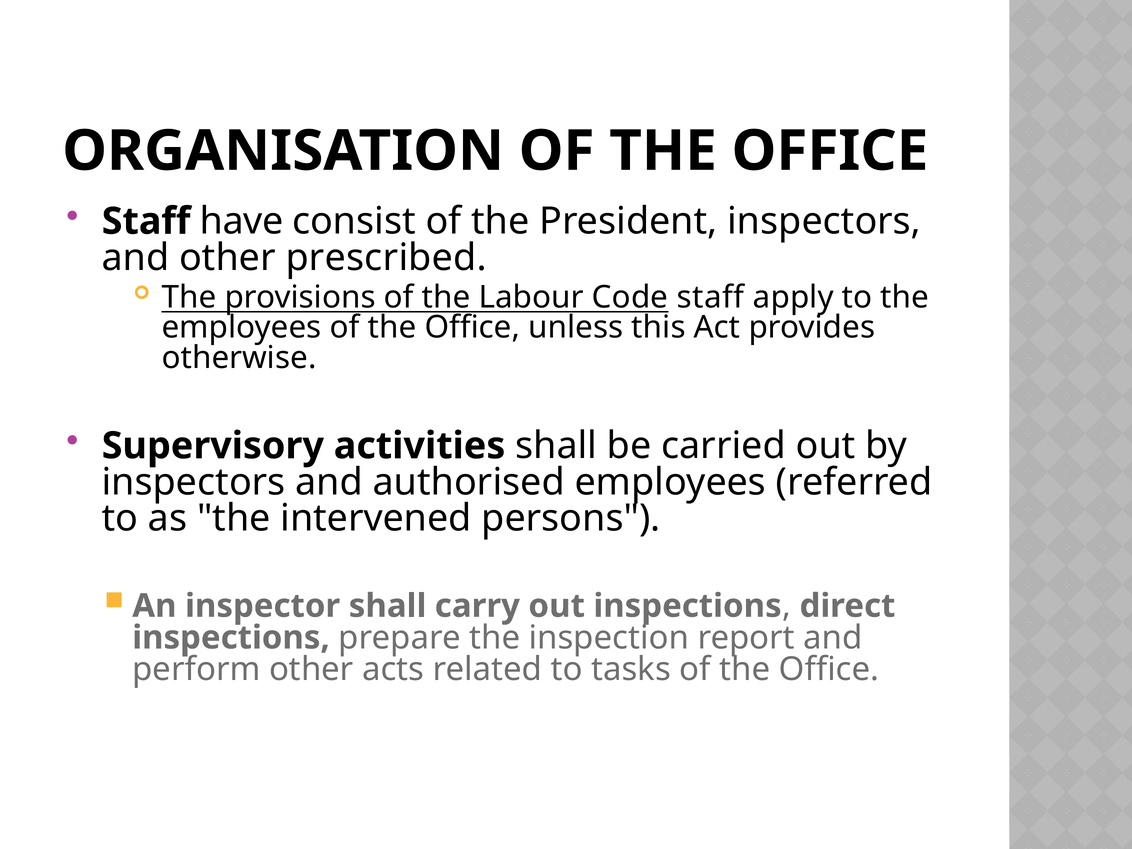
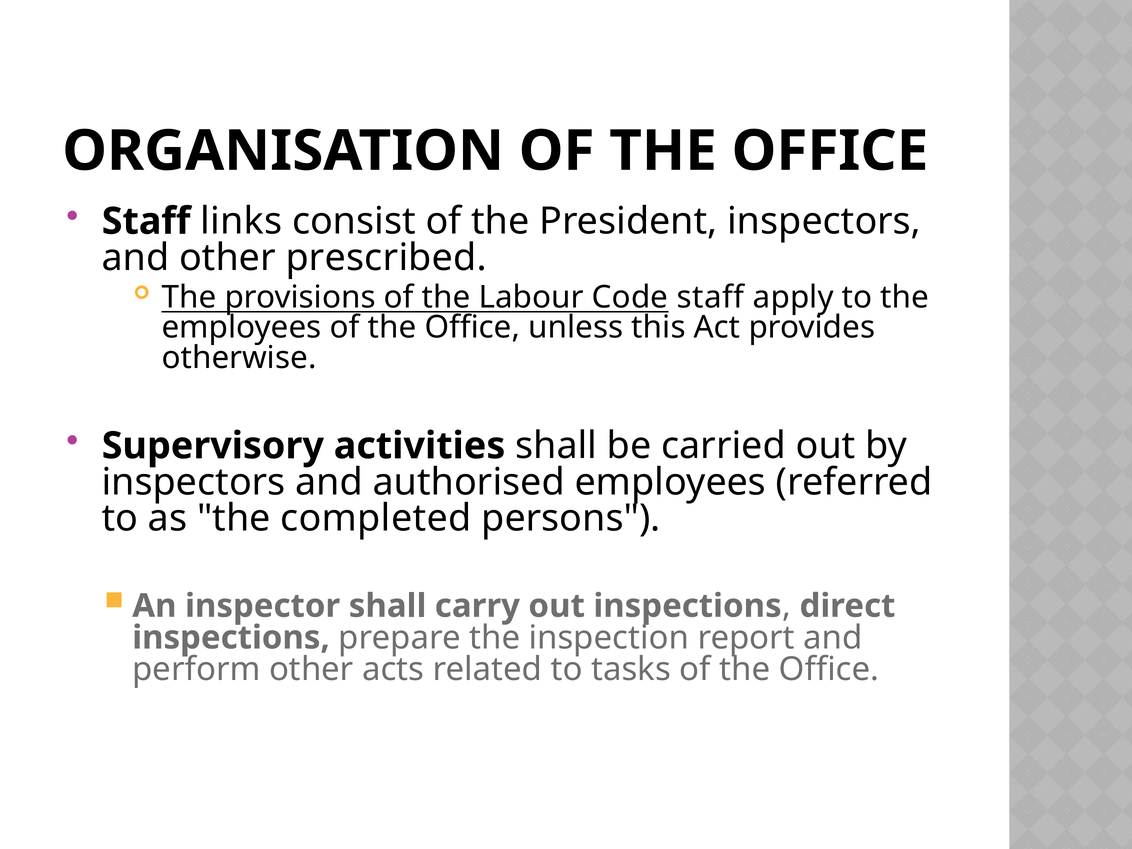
have: have -> links (241, 221)
intervened: intervened -> completed (376, 518)
